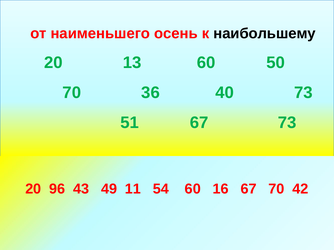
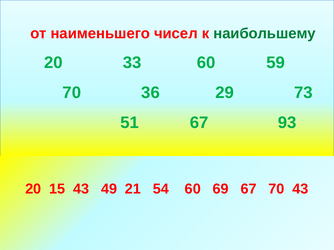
осень: осень -> чисел (176, 34)
наибольшему colour: black -> green (265, 34)
13: 13 -> 33 (132, 63)
50: 50 -> 59 (276, 63)
40: 40 -> 29 (225, 93)
67 73: 73 -> 93 (287, 123)
96: 96 -> 15 (57, 189)
11: 11 -> 21 (133, 189)
16: 16 -> 69 (221, 189)
70 42: 42 -> 43 (300, 189)
